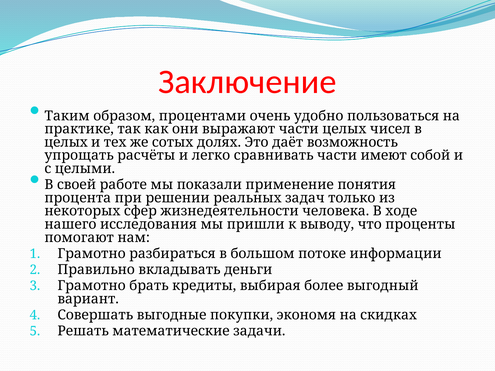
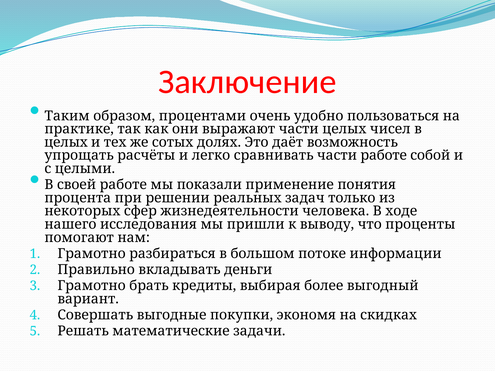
части имеют: имеют -> работе (384, 156)
